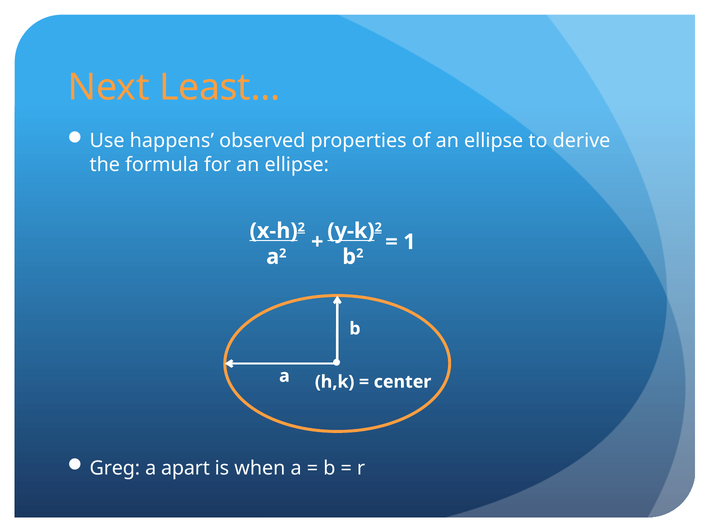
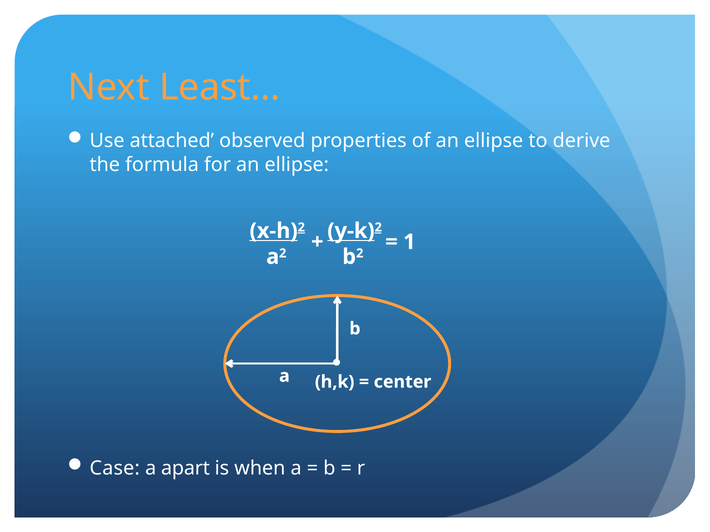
happens: happens -> attached (172, 141)
Greg: Greg -> Case (115, 469)
